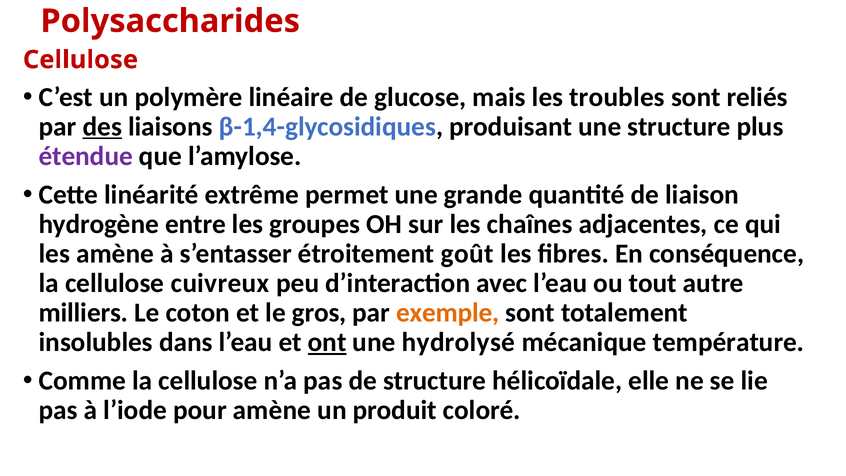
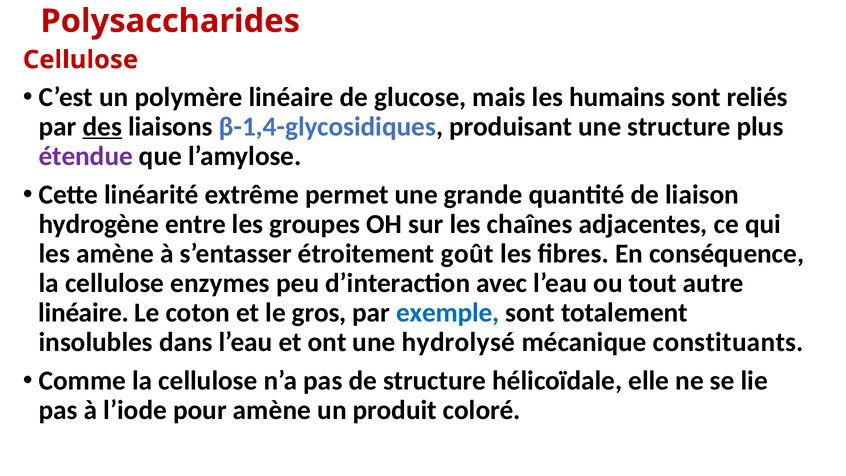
troubles: troubles -> humains (617, 97)
cuivreux: cuivreux -> enzymes (220, 283)
milliers: milliers -> linéaire (84, 313)
exemple colour: orange -> blue (448, 313)
ont underline: present -> none (327, 342)
température: température -> constituants (728, 342)
